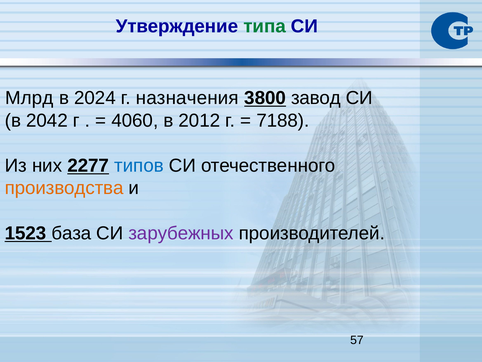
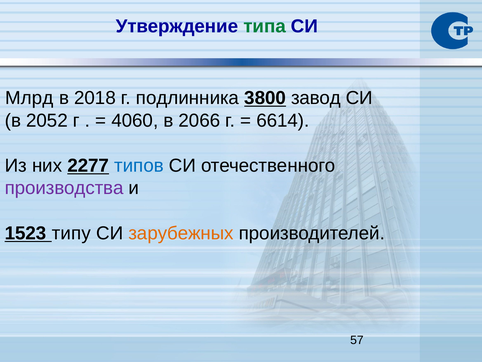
2024: 2024 -> 2018 (95, 98)
назначения: назначения -> подлинника (187, 98)
2042: 2042 -> 2052 (47, 120)
2012: 2012 -> 2066 (199, 120)
7188: 7188 -> 6614 (283, 120)
производства colour: orange -> purple (64, 188)
база: база -> типу (71, 233)
зарубежных colour: purple -> orange (181, 233)
